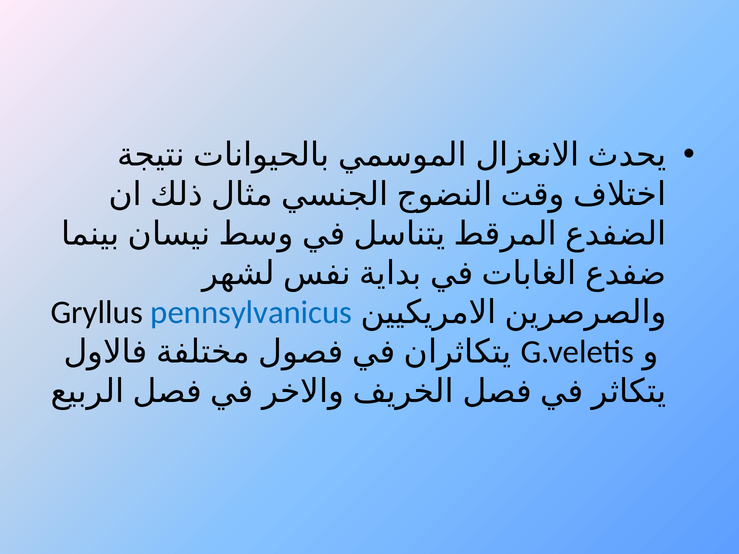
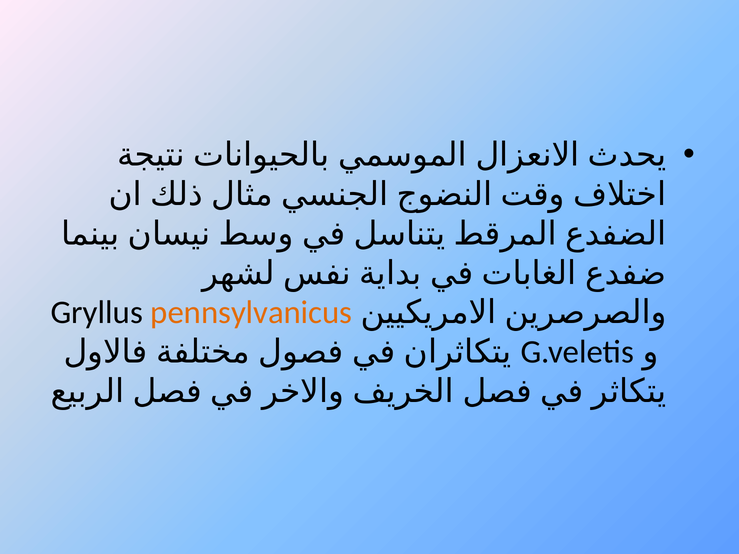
pennsylvanicus colour: blue -> orange (251, 313)
